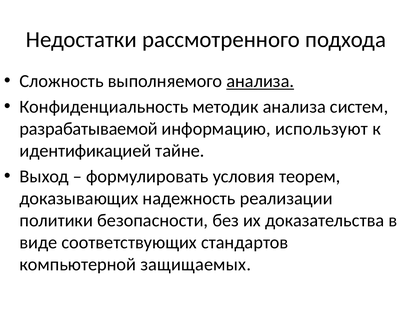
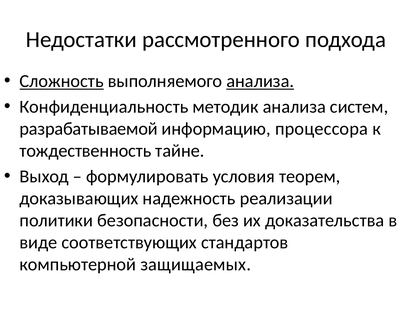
Сложность underline: none -> present (62, 81)
используют: используют -> процессора (322, 129)
идентификацией: идентификацией -> тождественность (85, 151)
